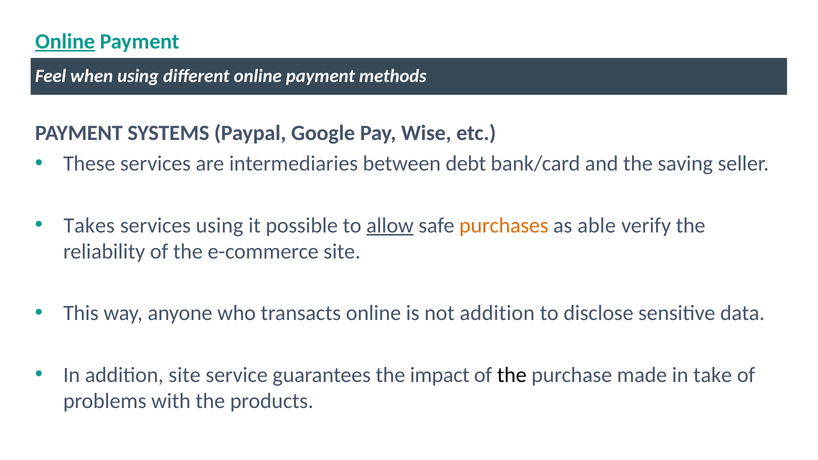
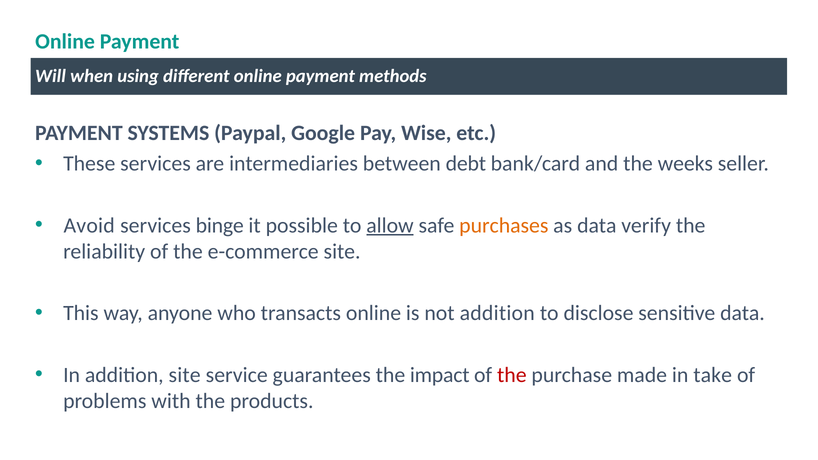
Online underline: present -> none (65, 41)
Feel: Feel -> Will (51, 76)
saving: saving -> weeks (685, 164)
Takes: Takes -> Avoid (89, 226)
services using: using -> binge (220, 226)
as able: able -> data (597, 226)
the colour: black -> red (512, 375)
